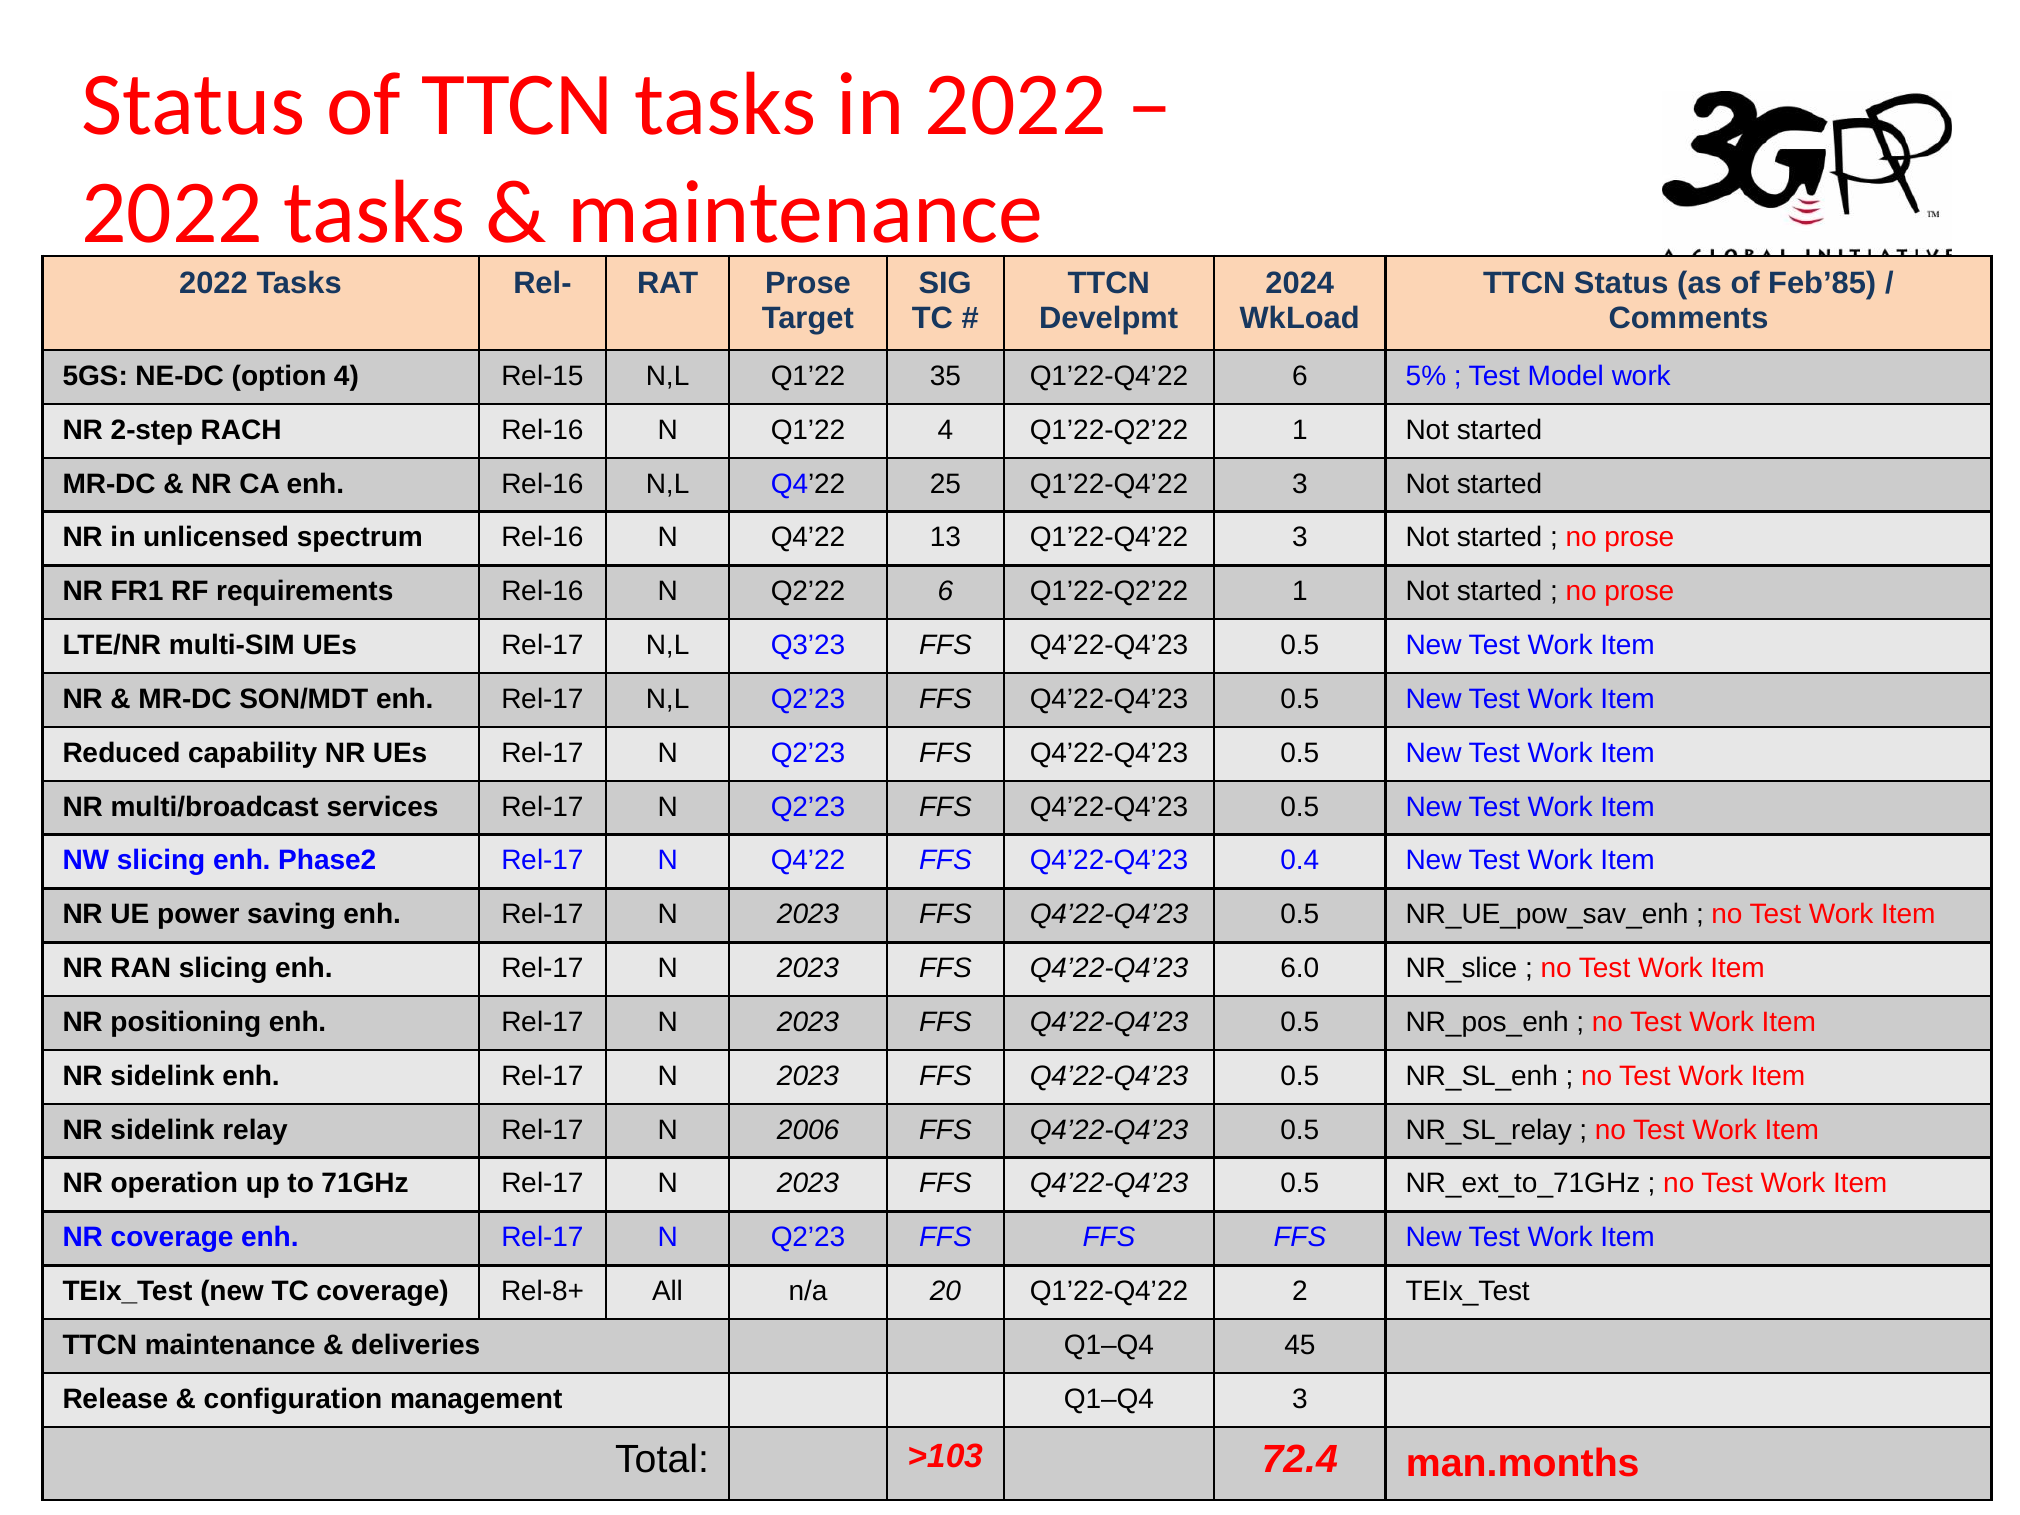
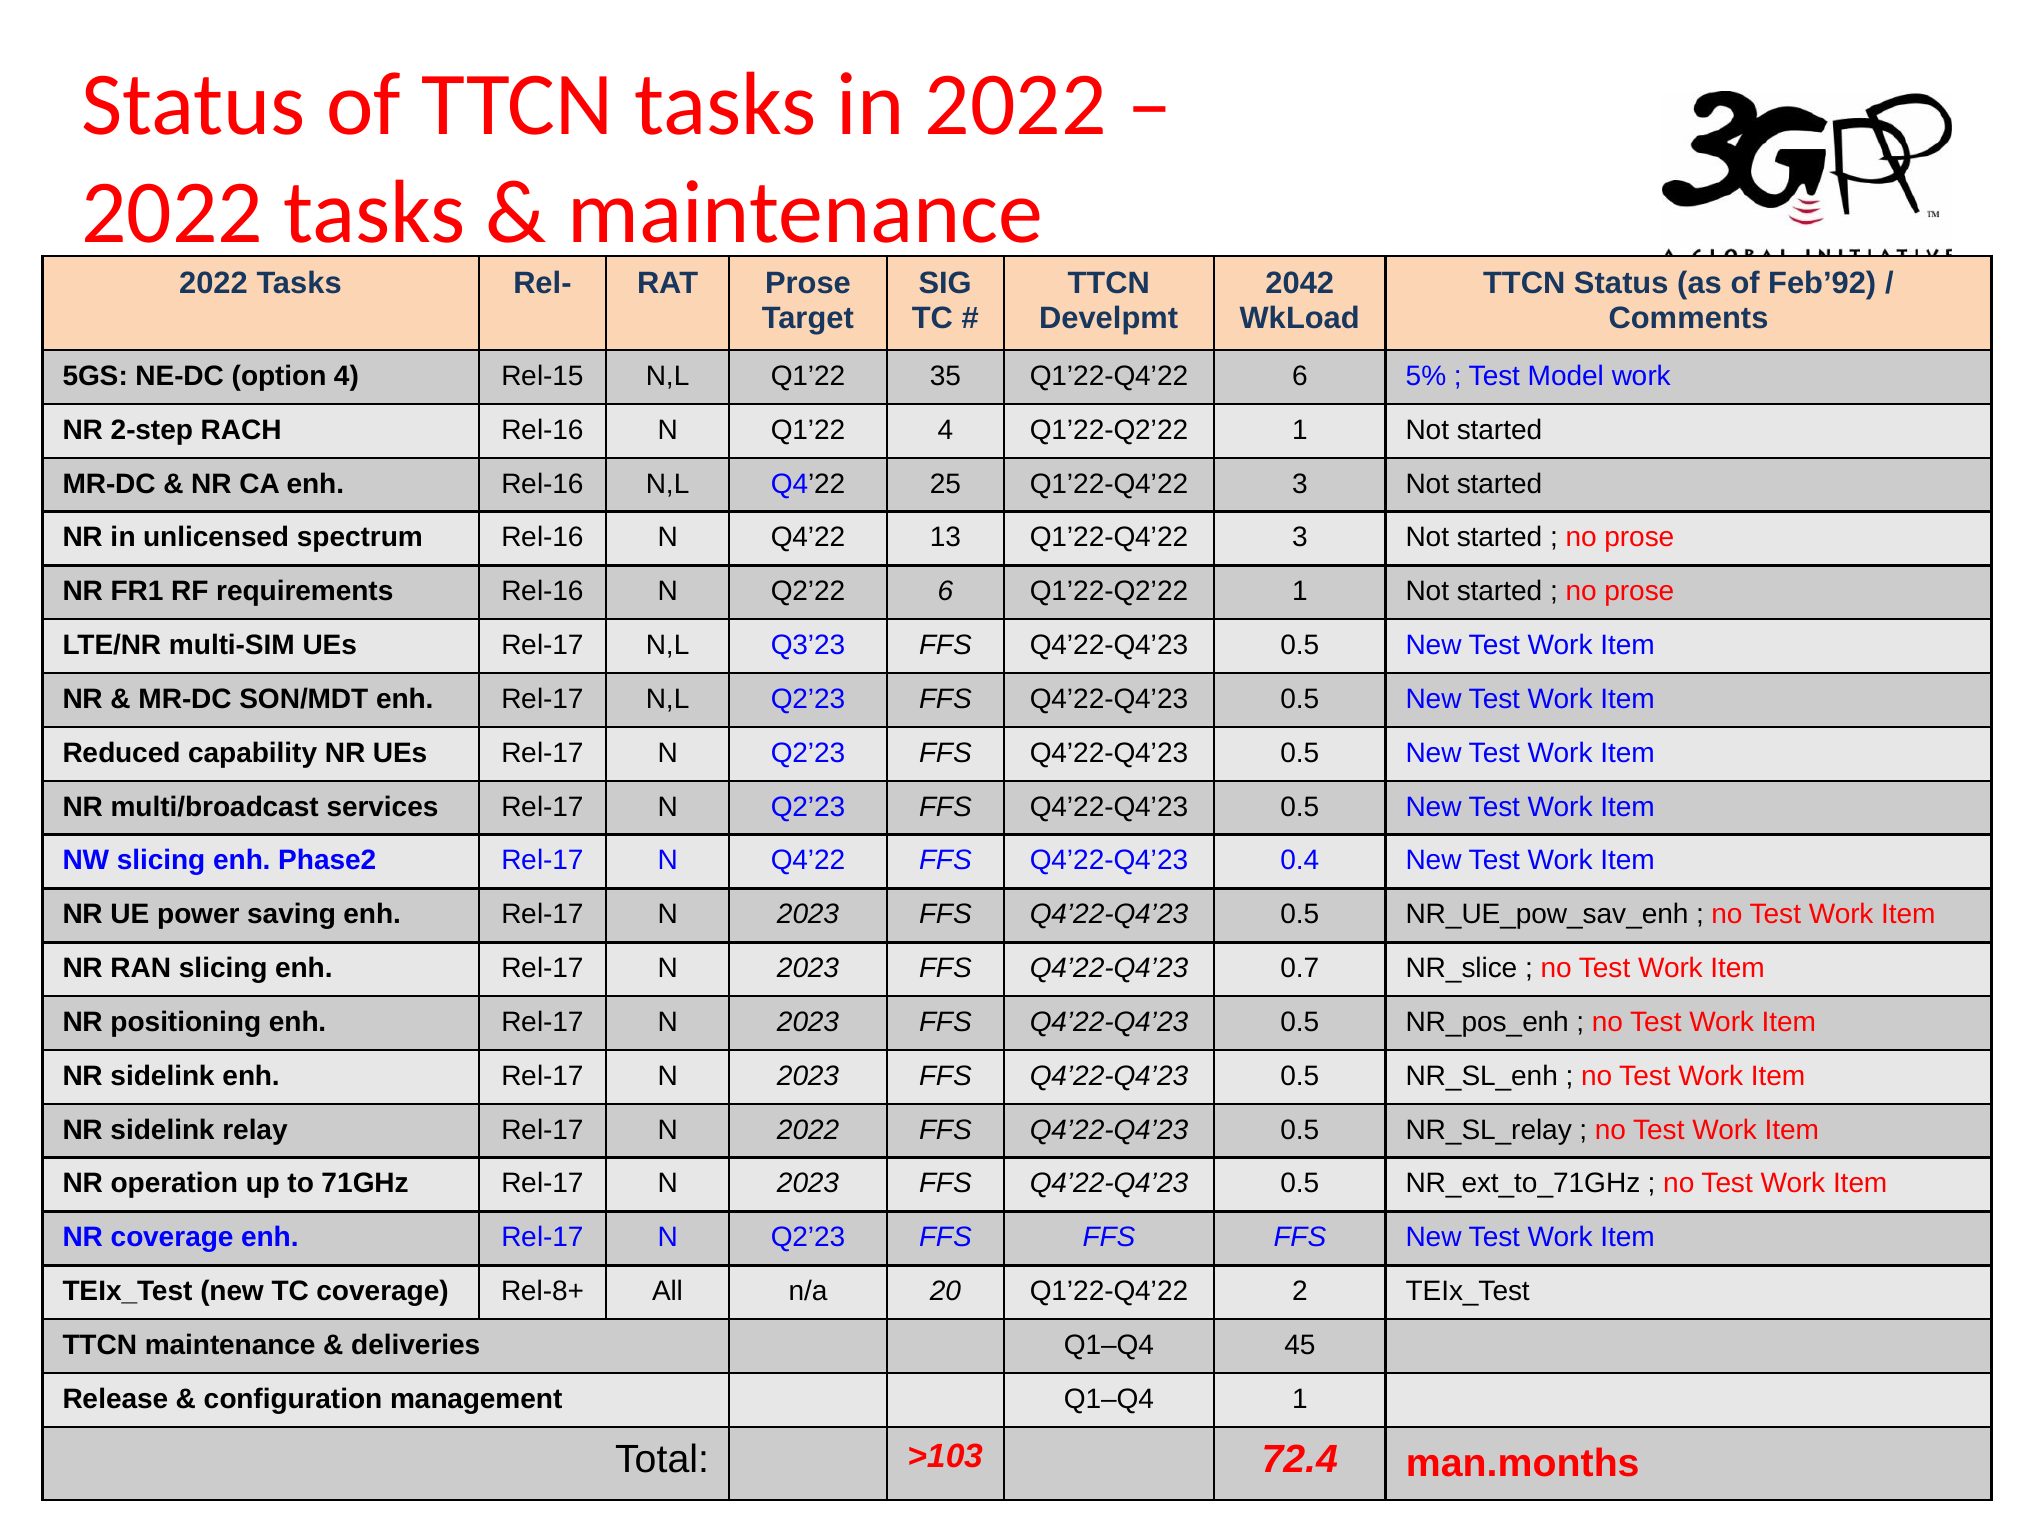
2024: 2024 -> 2042 (1300, 284)
Feb’85: Feb’85 -> Feb’92 (1822, 284)
6.0: 6.0 -> 0.7 (1300, 968)
N 2006: 2006 -> 2022 (808, 1130)
Q1–Q4 3: 3 -> 1 (1300, 1399)
